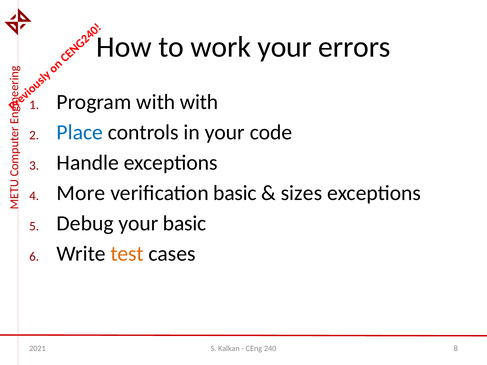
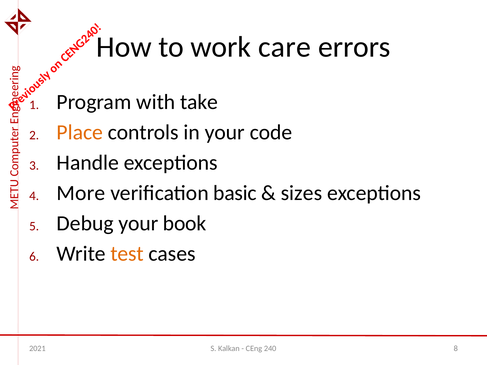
work your: your -> care (284, 47)
with with: with -> take (199, 102)
Place colour: blue -> orange (80, 132)
your basic: basic -> book (185, 223)
